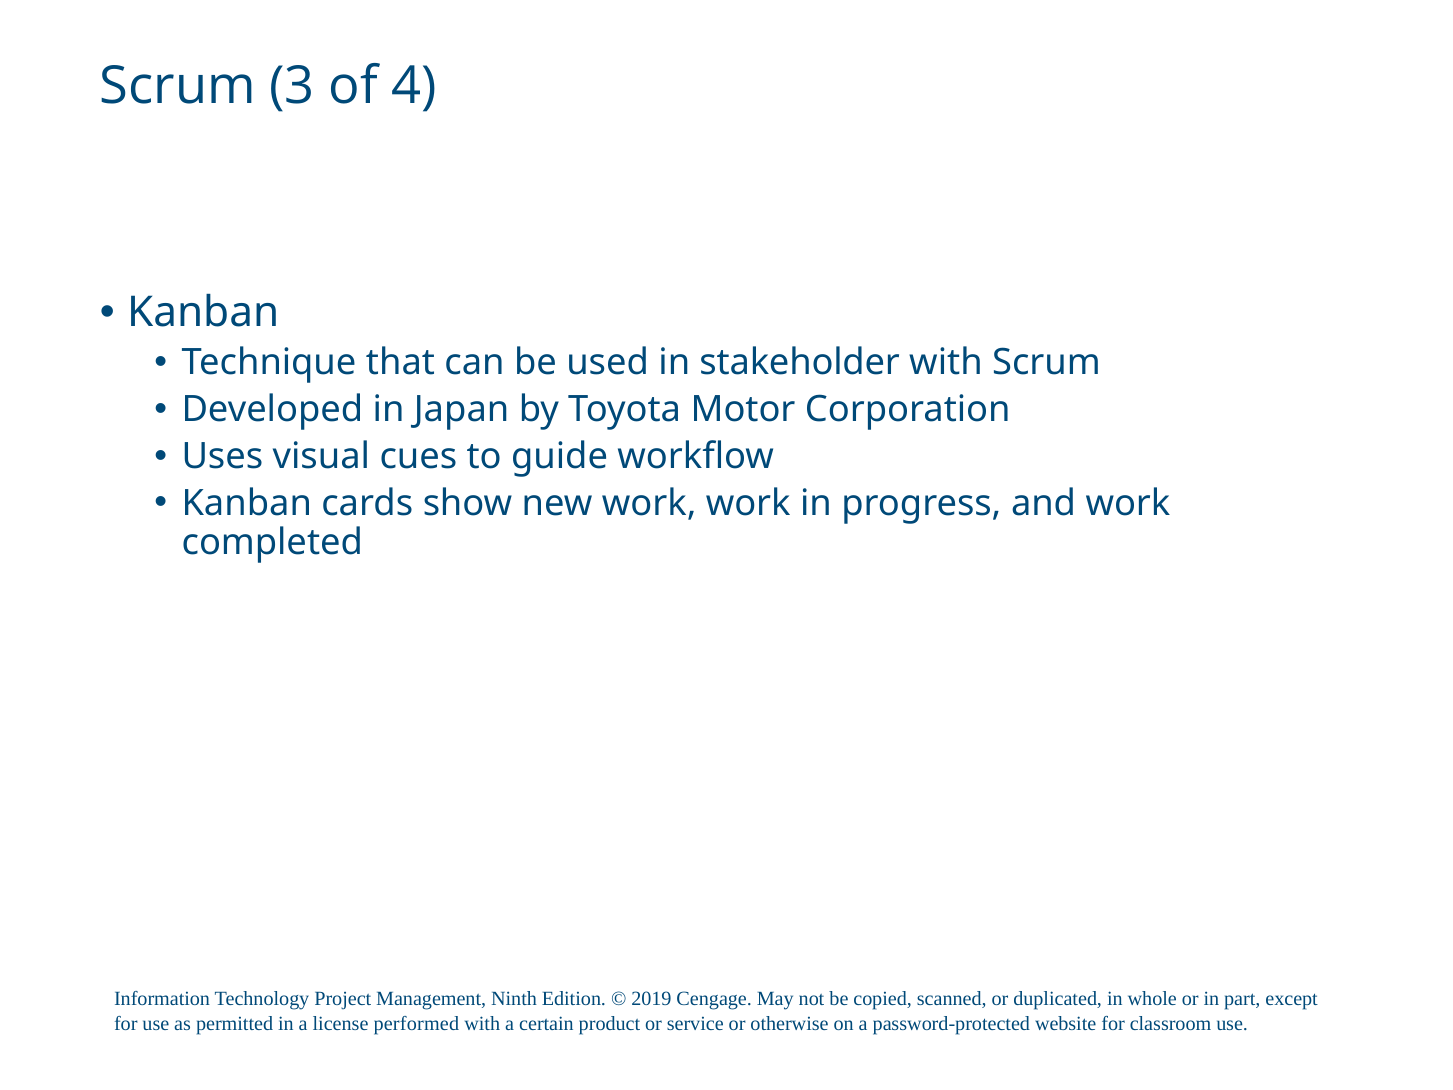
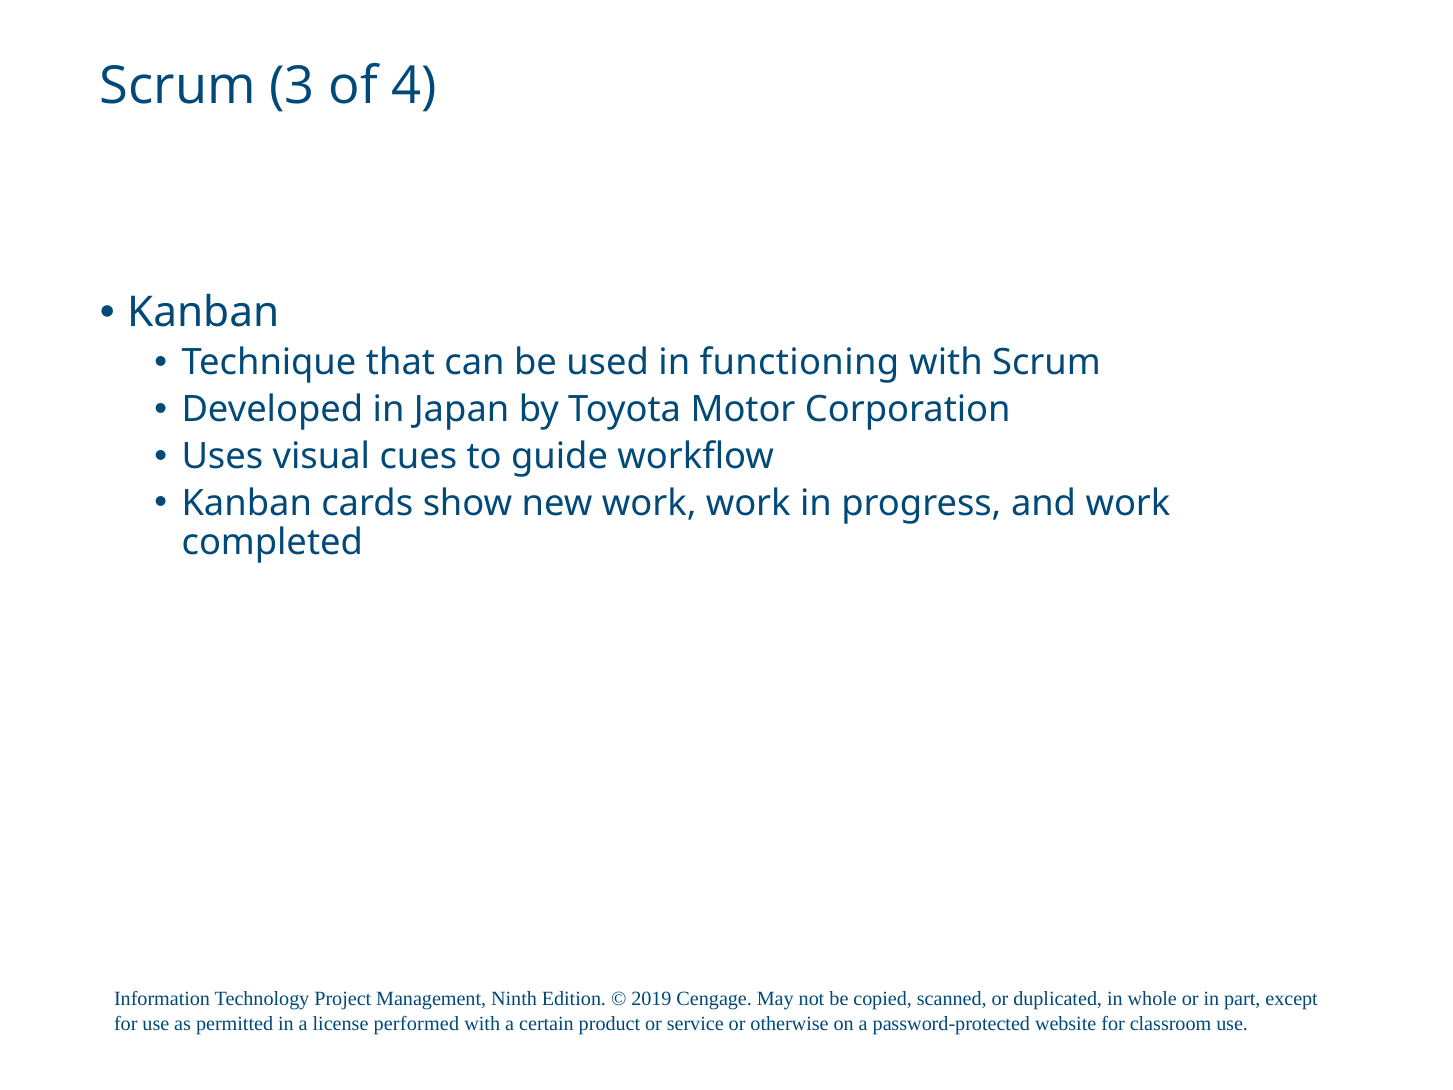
stakeholder: stakeholder -> functioning (799, 363)
